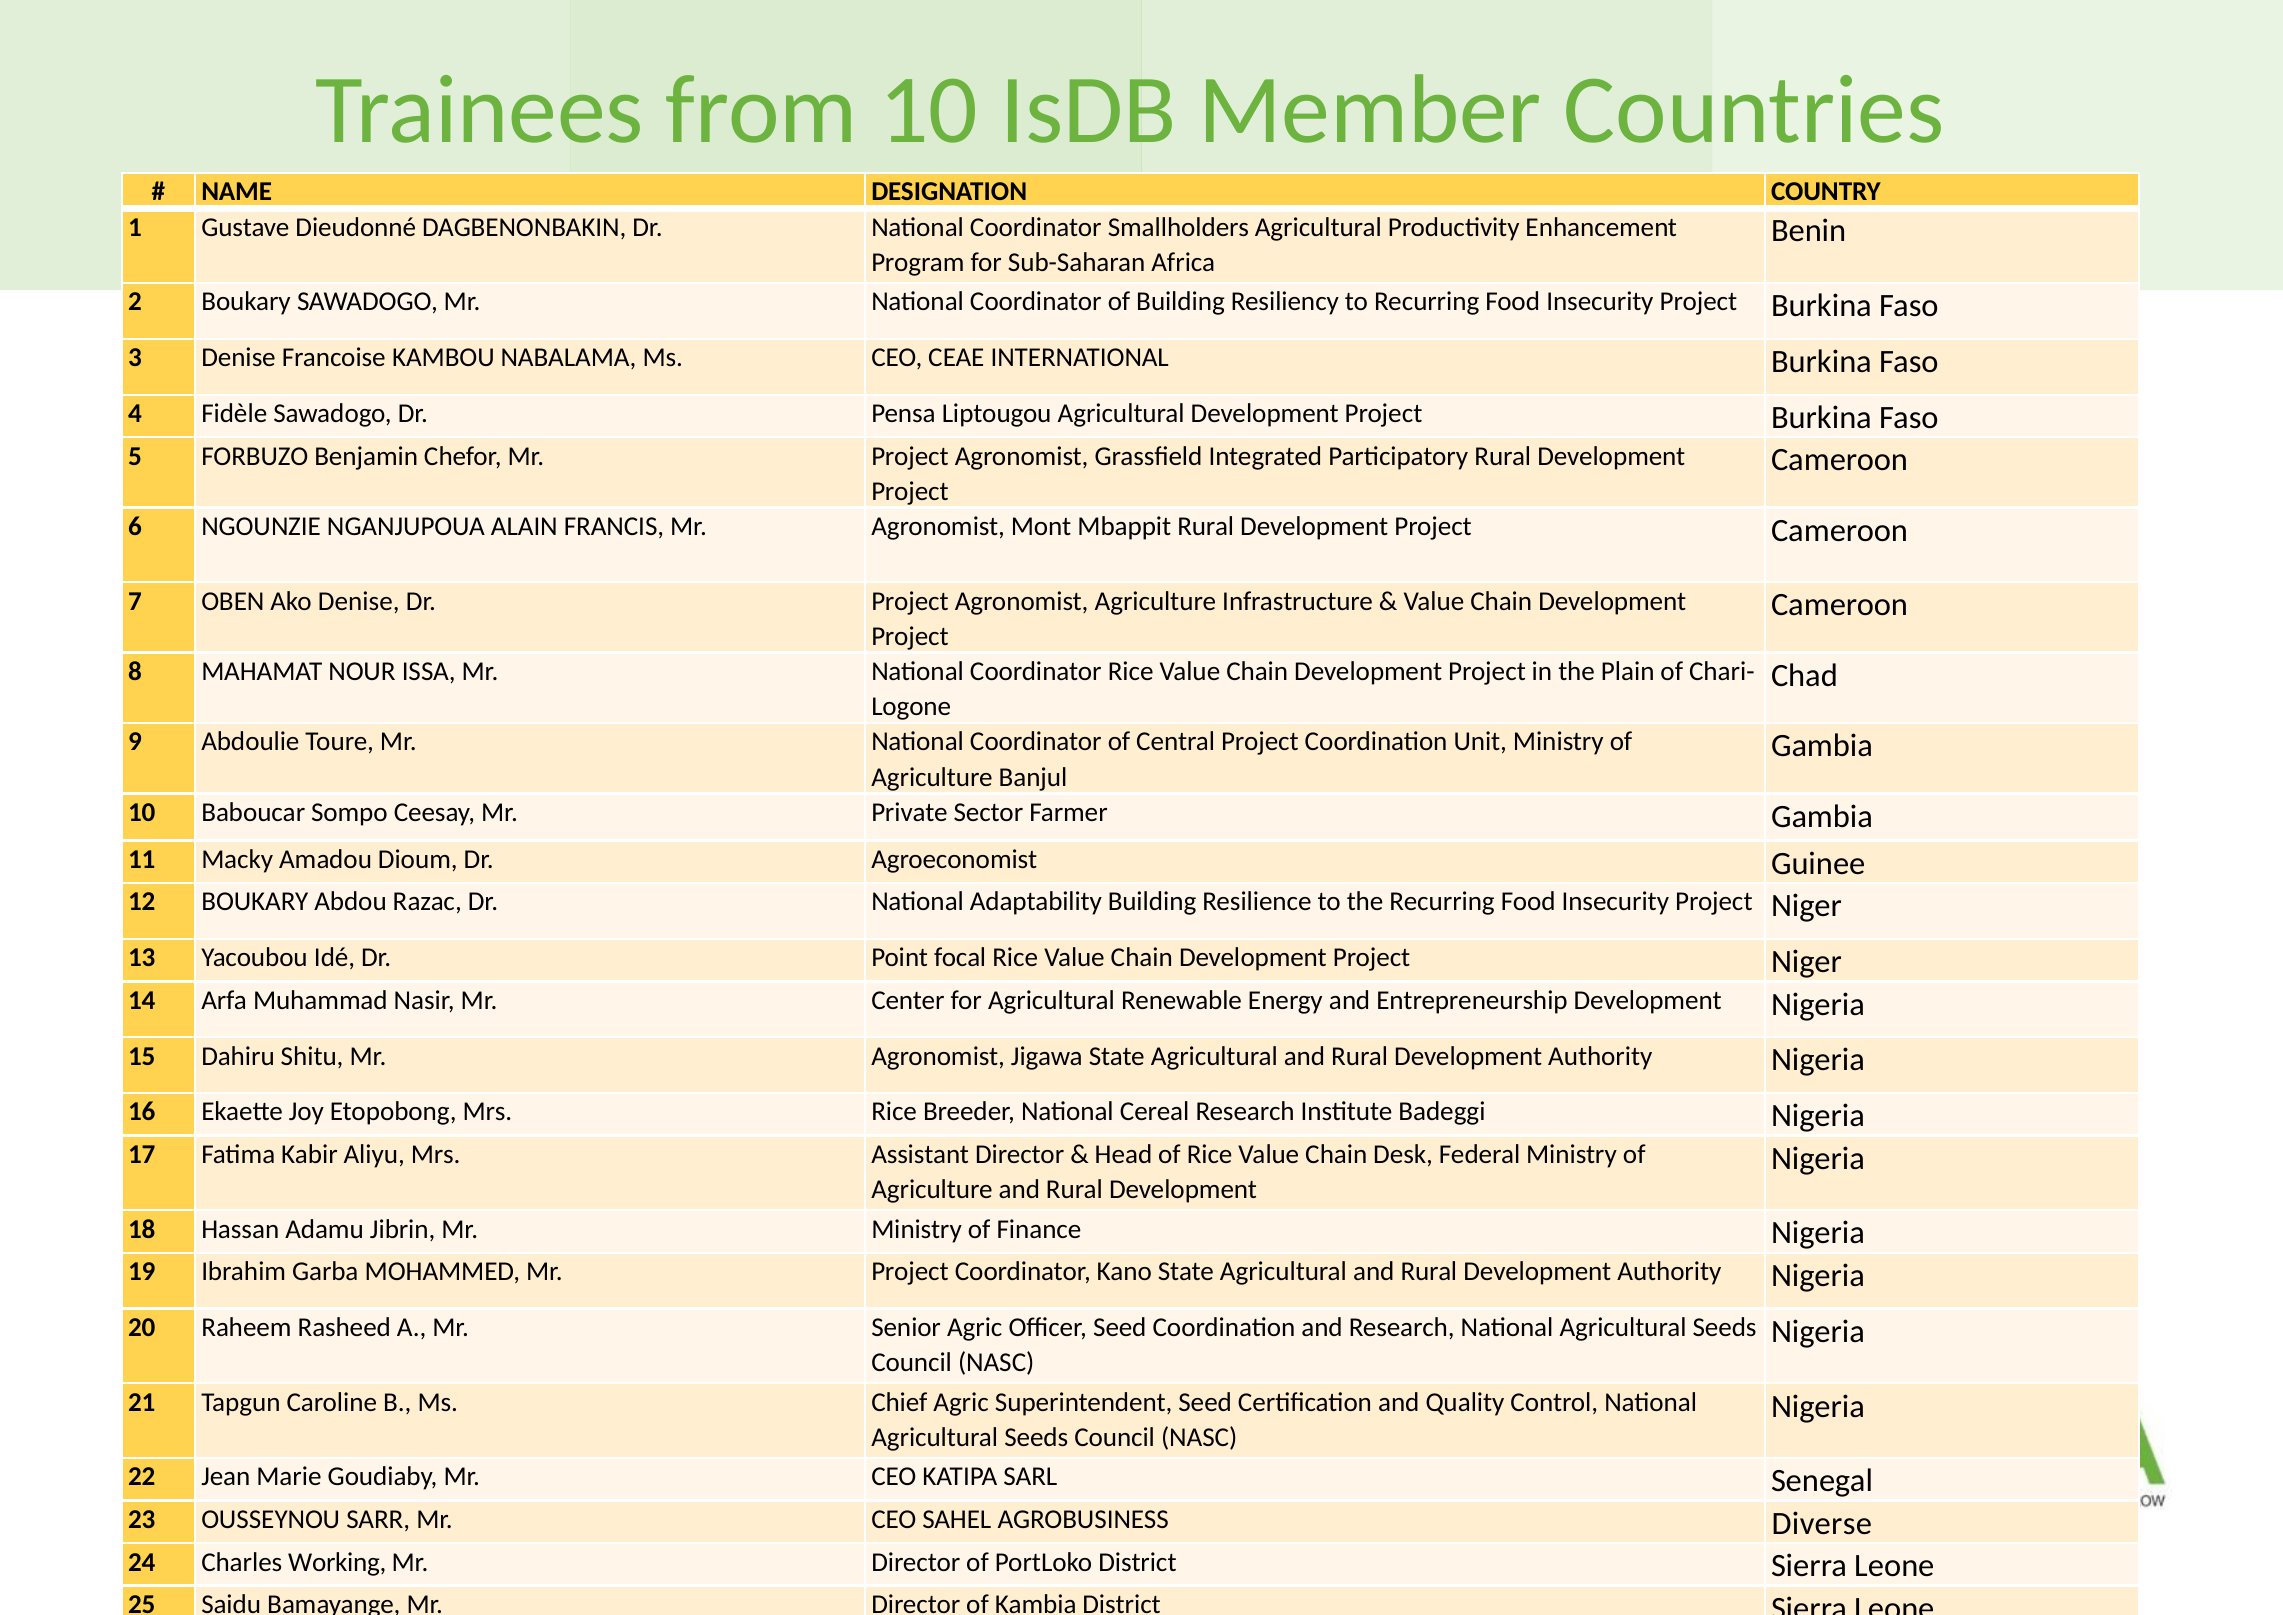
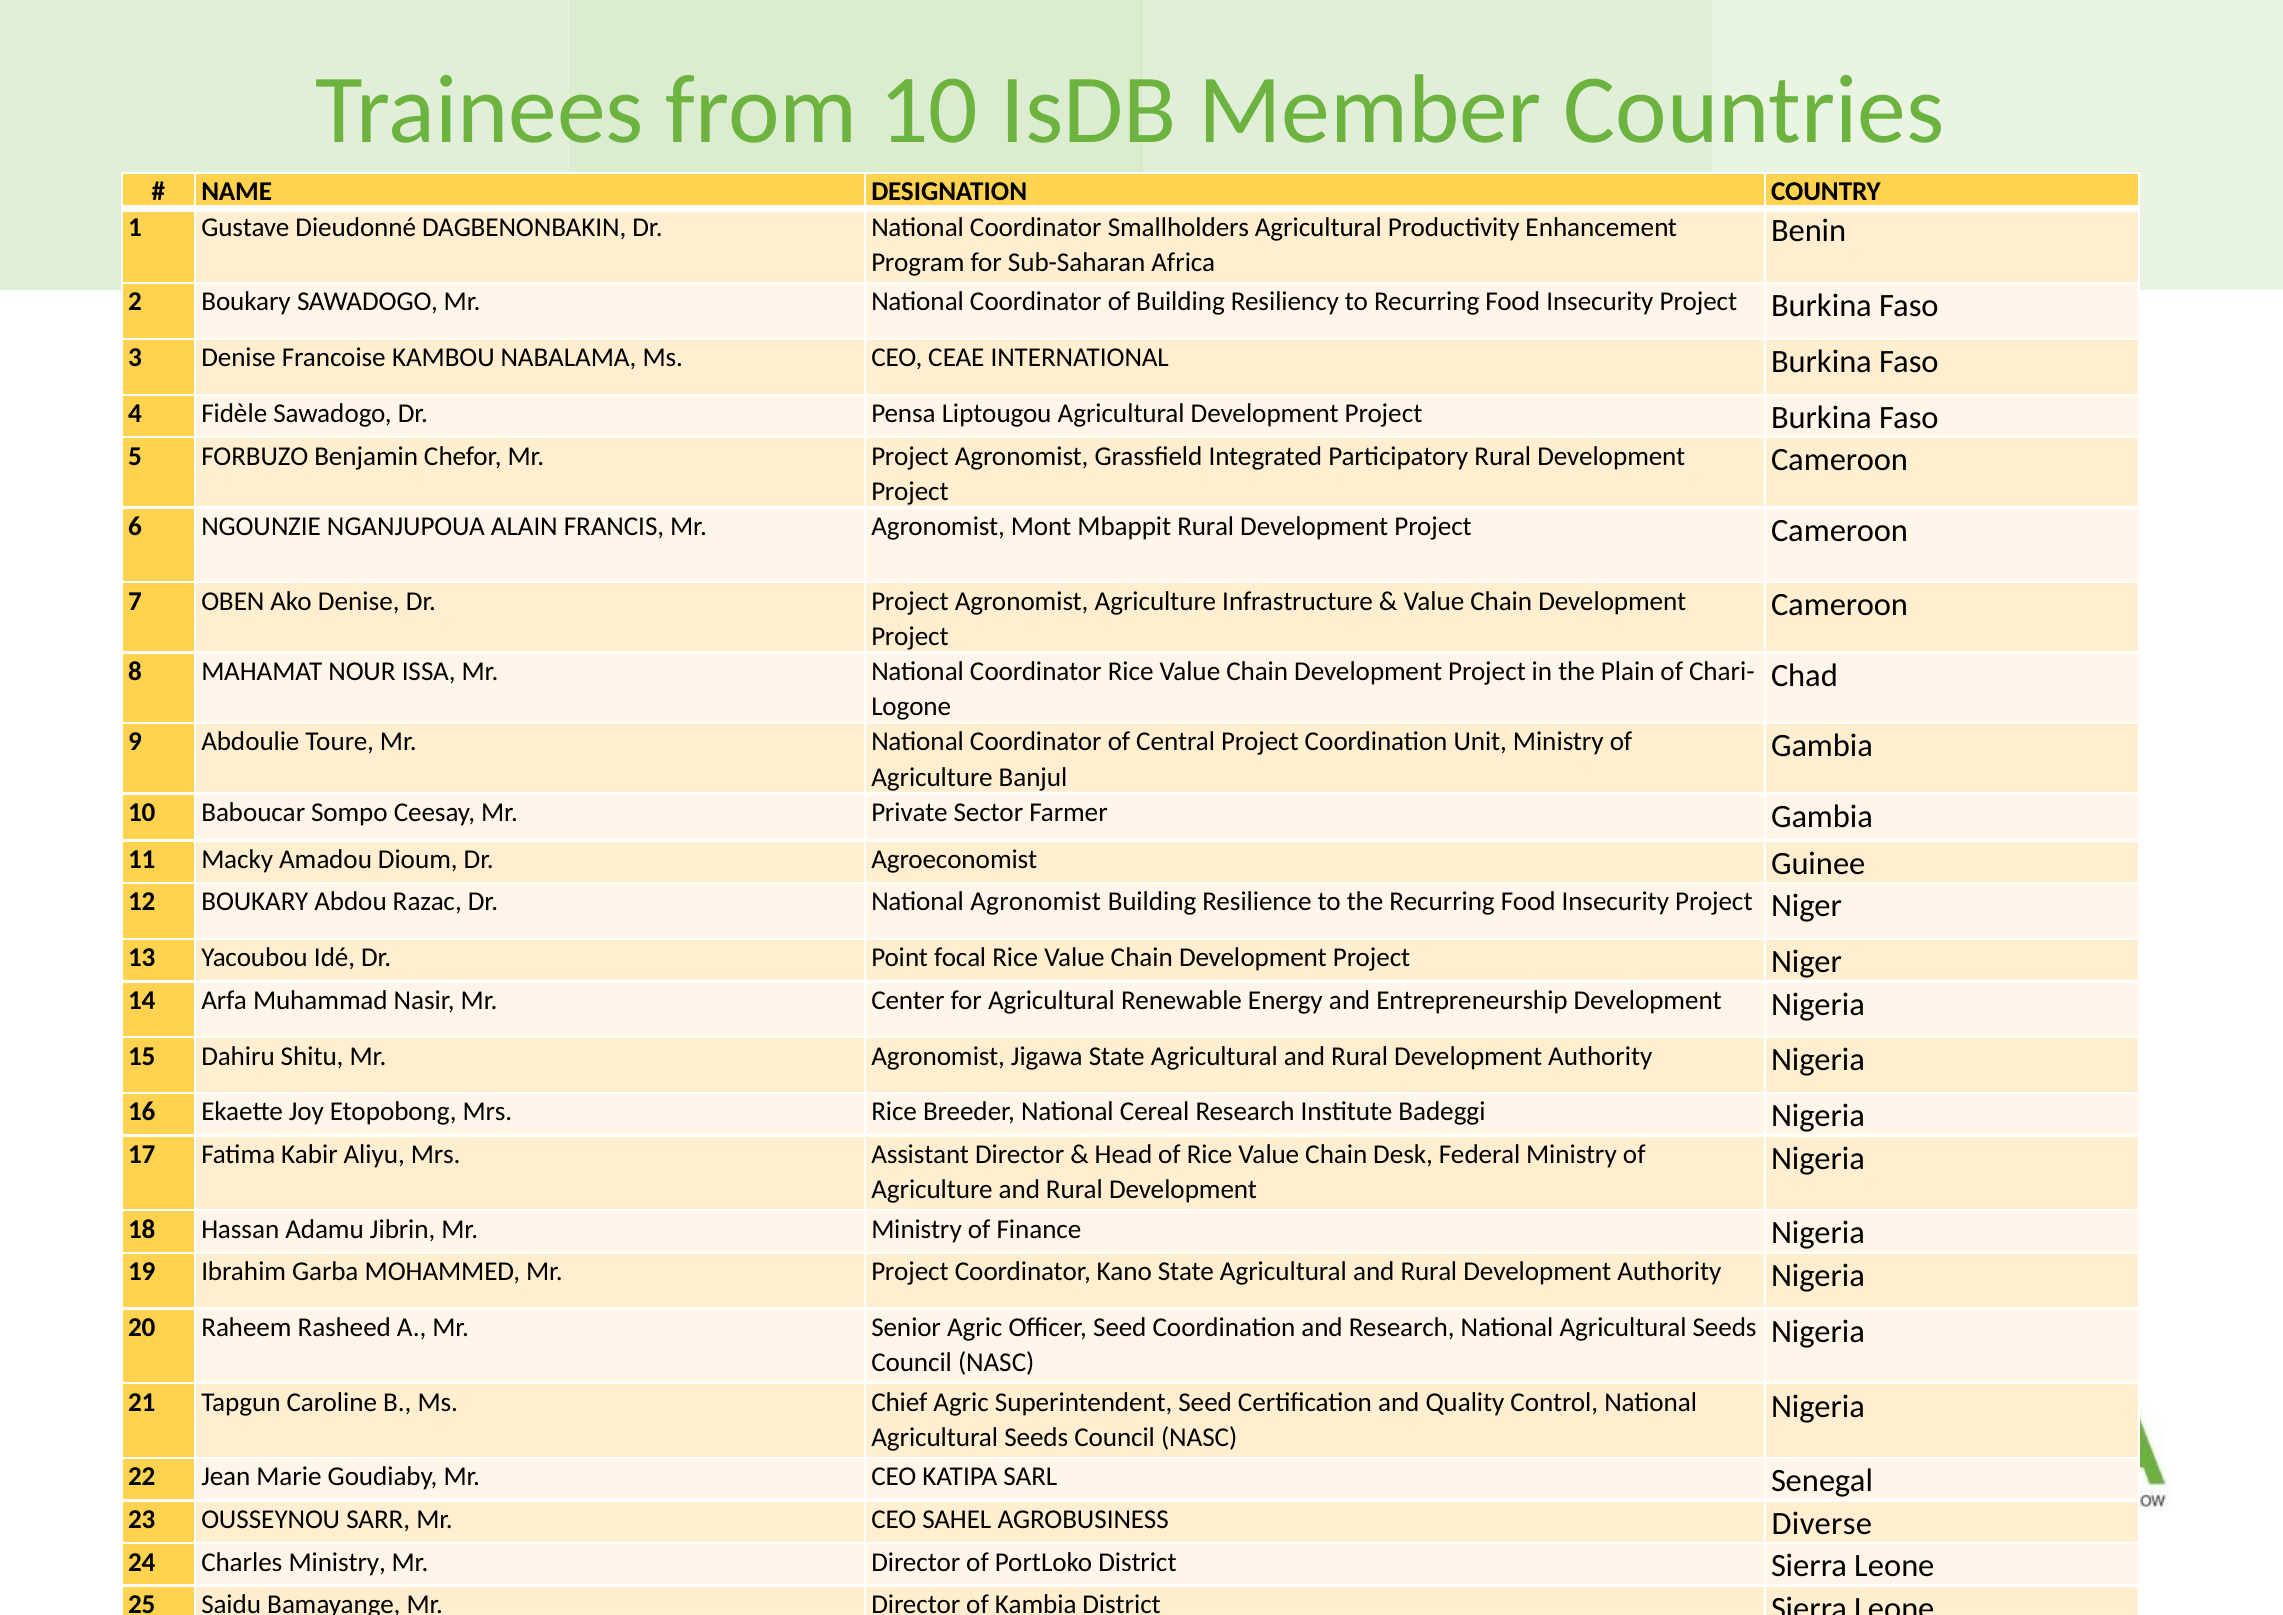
National Adaptability: Adaptability -> Agronomist (1036, 902)
Charles Working: Working -> Ministry (337, 1561)
